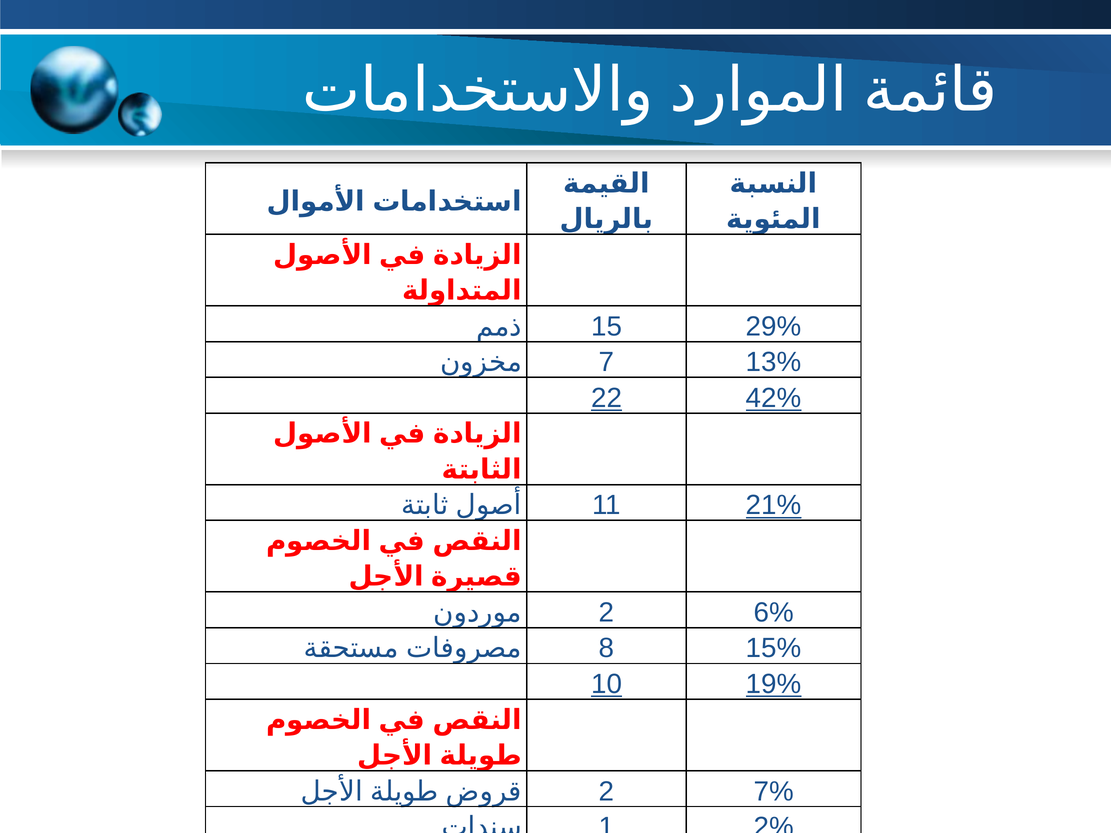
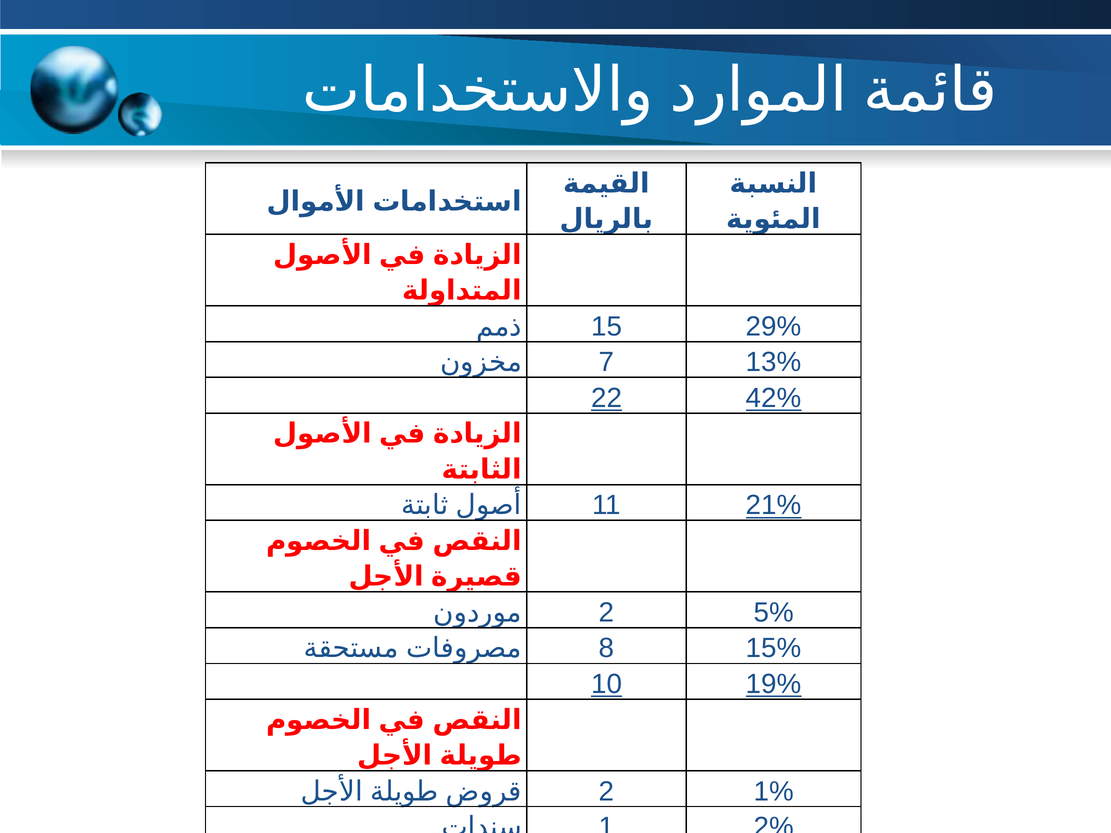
2 6%: 6% -> 5% (774, 613)
7%: 7% -> 1% (774, 792)
